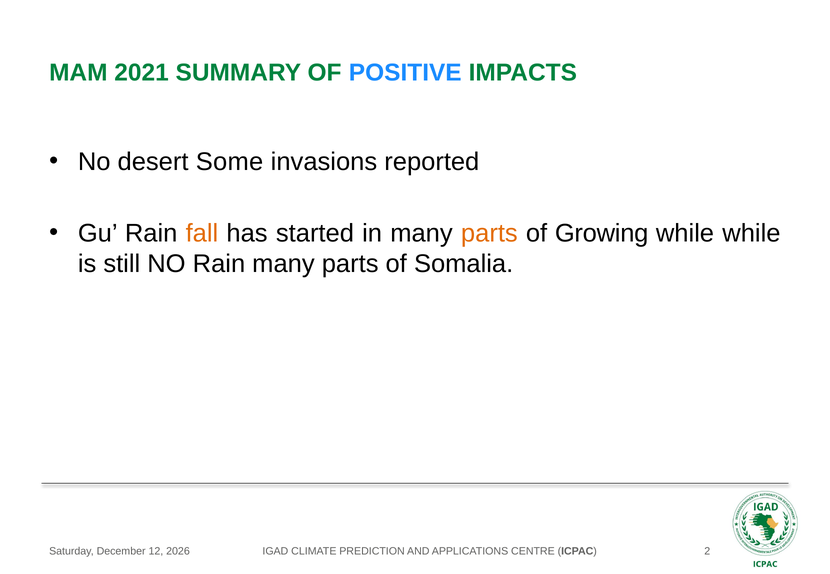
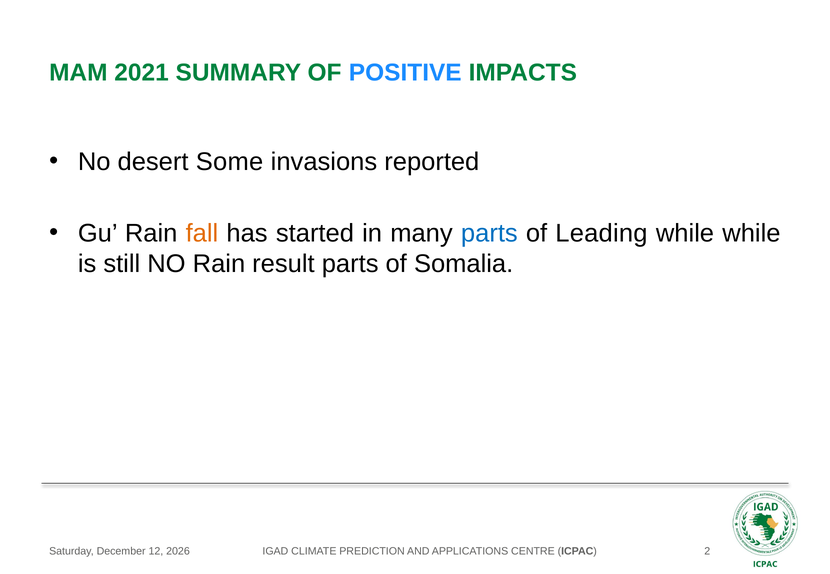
parts colour: orange -> blue (489, 234)
Growing: Growing -> Leading (601, 234)
Rain many: many -> result (283, 264)
